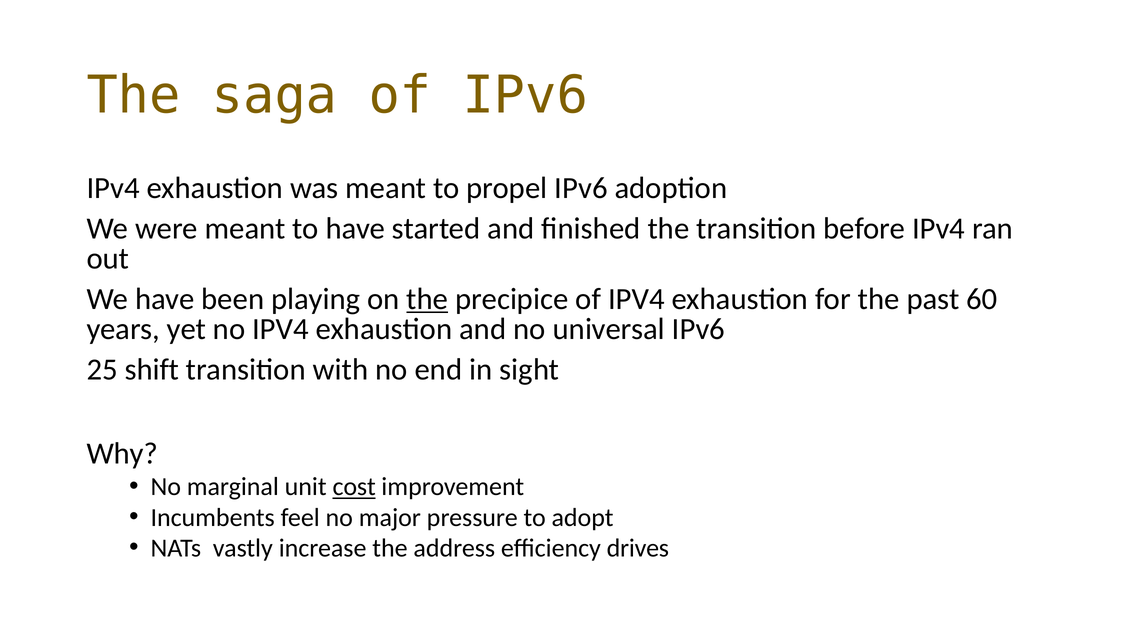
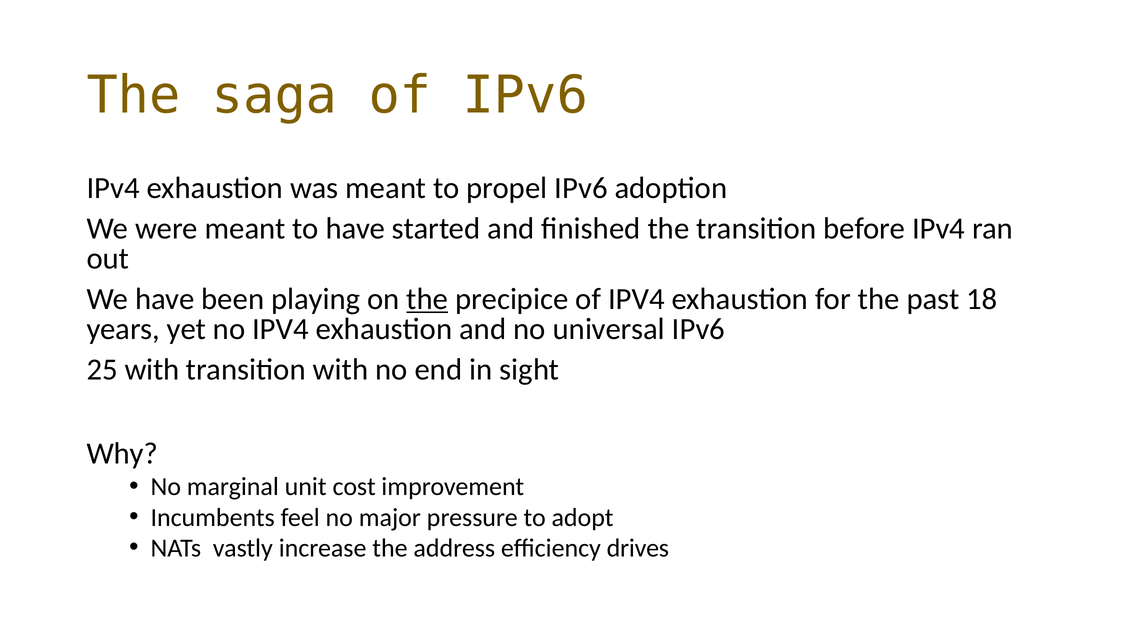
60: 60 -> 18 (982, 299)
25 shift: shift -> with (152, 369)
cost underline: present -> none (354, 487)
